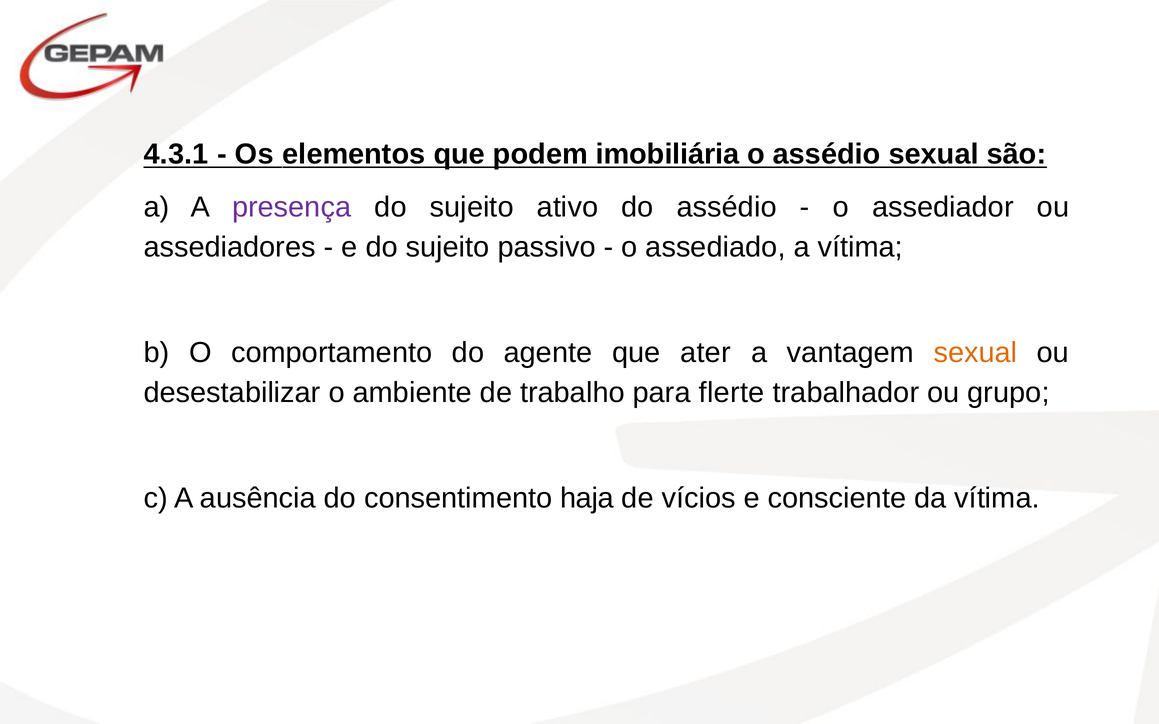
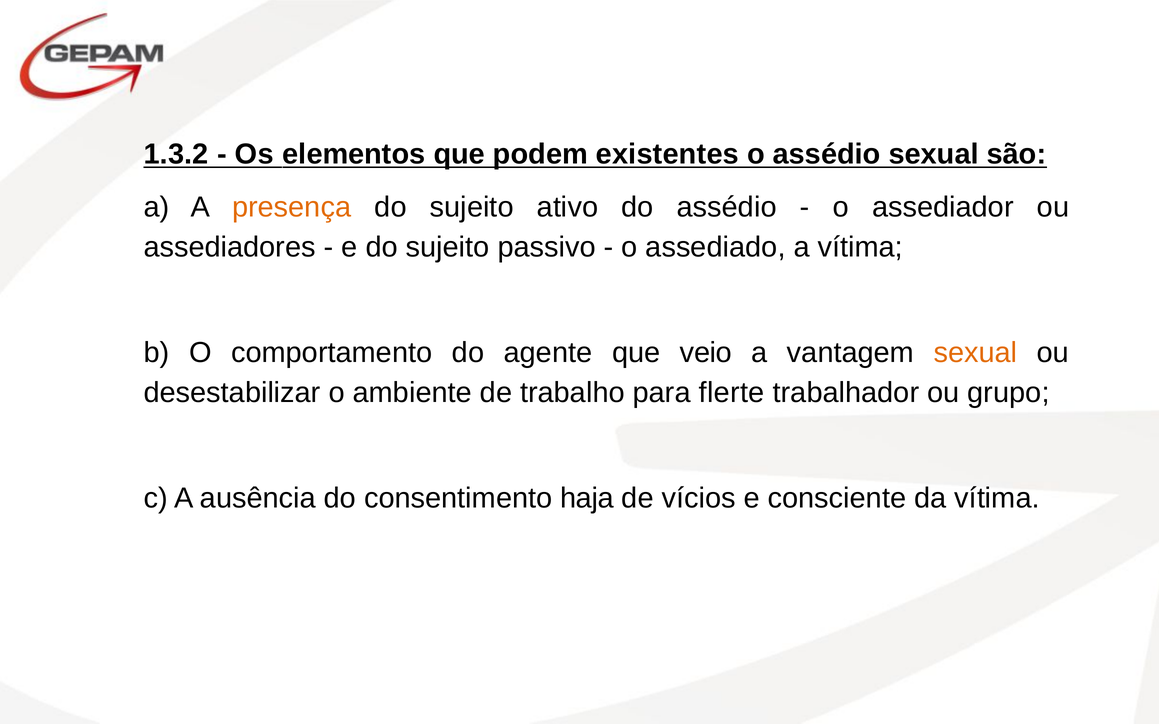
4.3.1: 4.3.1 -> 1.3.2 (176, 154)
imobiliária: imobiliária -> existentes (667, 154)
presença colour: purple -> orange (292, 207)
ater: ater -> veio (706, 353)
